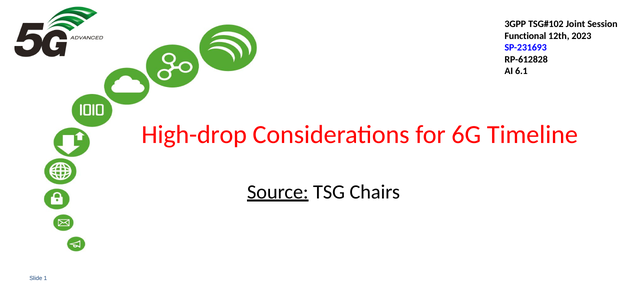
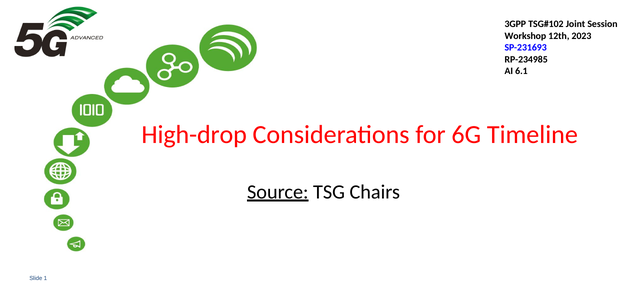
Functional: Functional -> Workshop (525, 36)
RP-612828: RP-612828 -> RP-234985 (526, 59)
